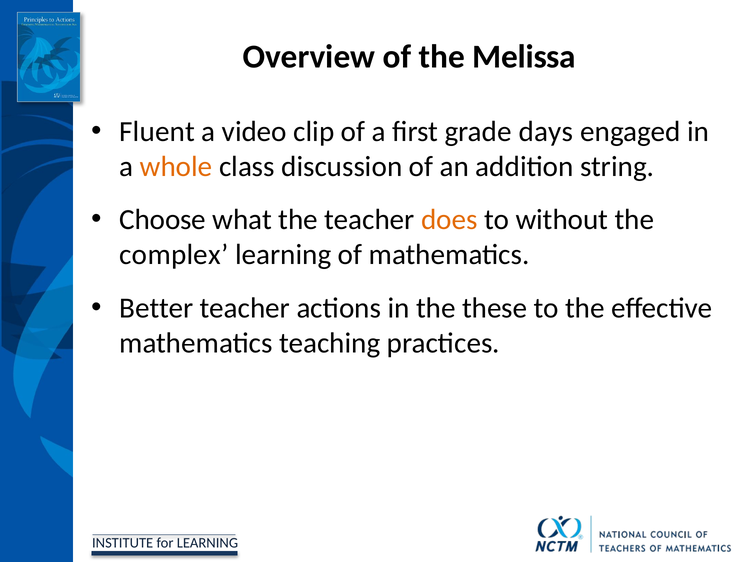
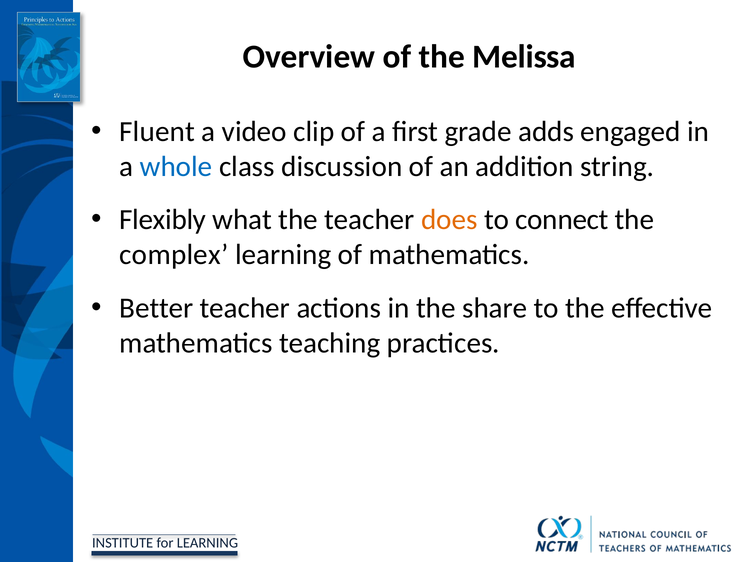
days: days -> adds (546, 132)
whole colour: orange -> blue (176, 167)
Choose: Choose -> Flexibly (163, 220)
without: without -> connect (562, 220)
these: these -> share (495, 308)
